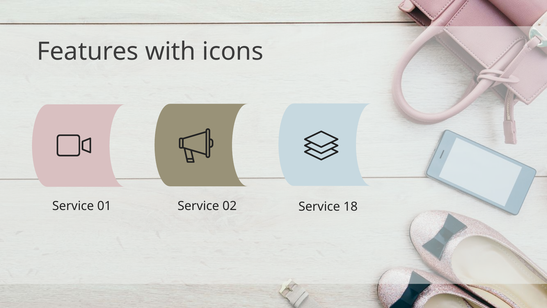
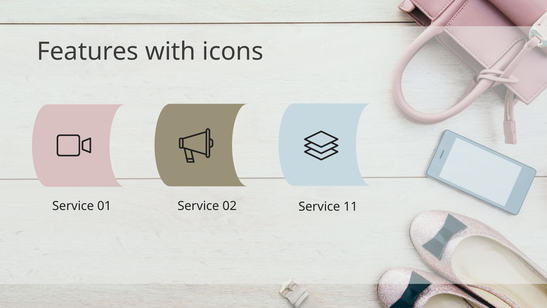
18: 18 -> 11 (351, 206)
